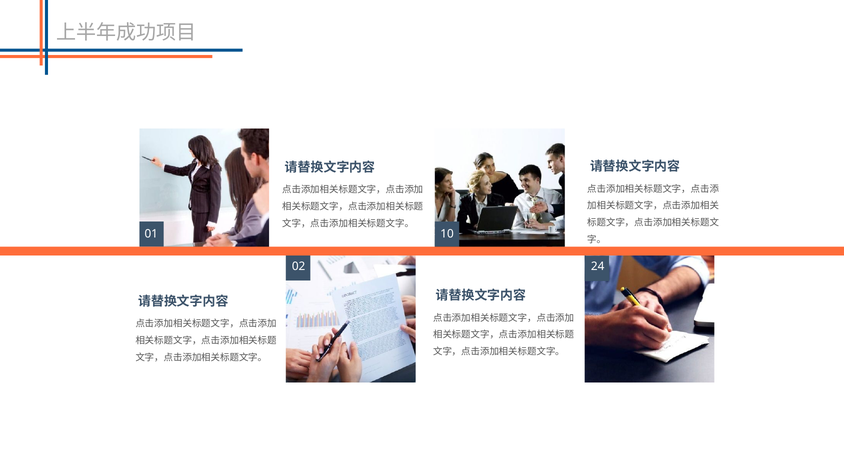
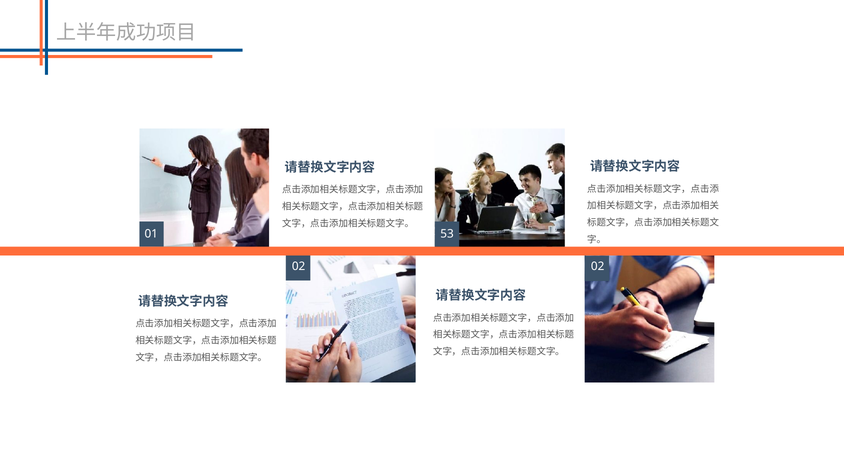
10: 10 -> 53 (447, 234)
02 24: 24 -> 02 (598, 267)
